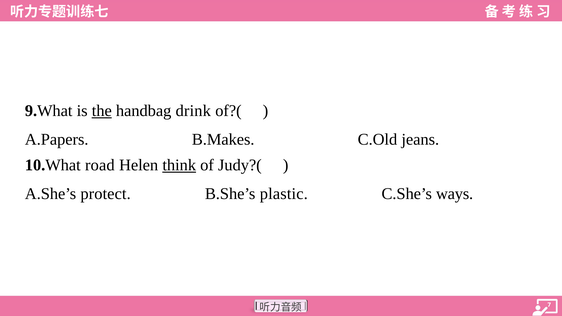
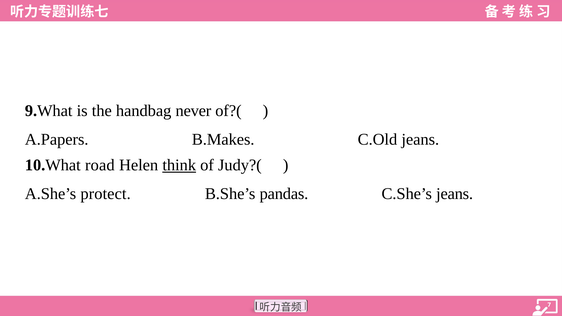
the underline: present -> none (102, 111)
drink: drink -> never (193, 111)
plastic: plastic -> pandas (284, 194)
C.She’s ways: ways -> jeans (455, 194)
